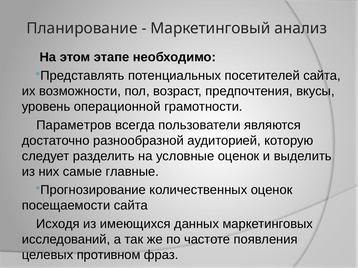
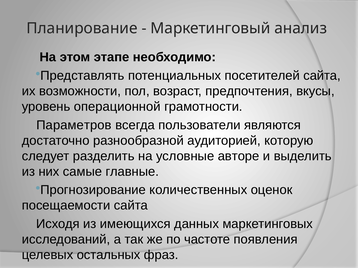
условные оценок: оценок -> авторе (239, 156)
противном: противном -> остальных (109, 255)
